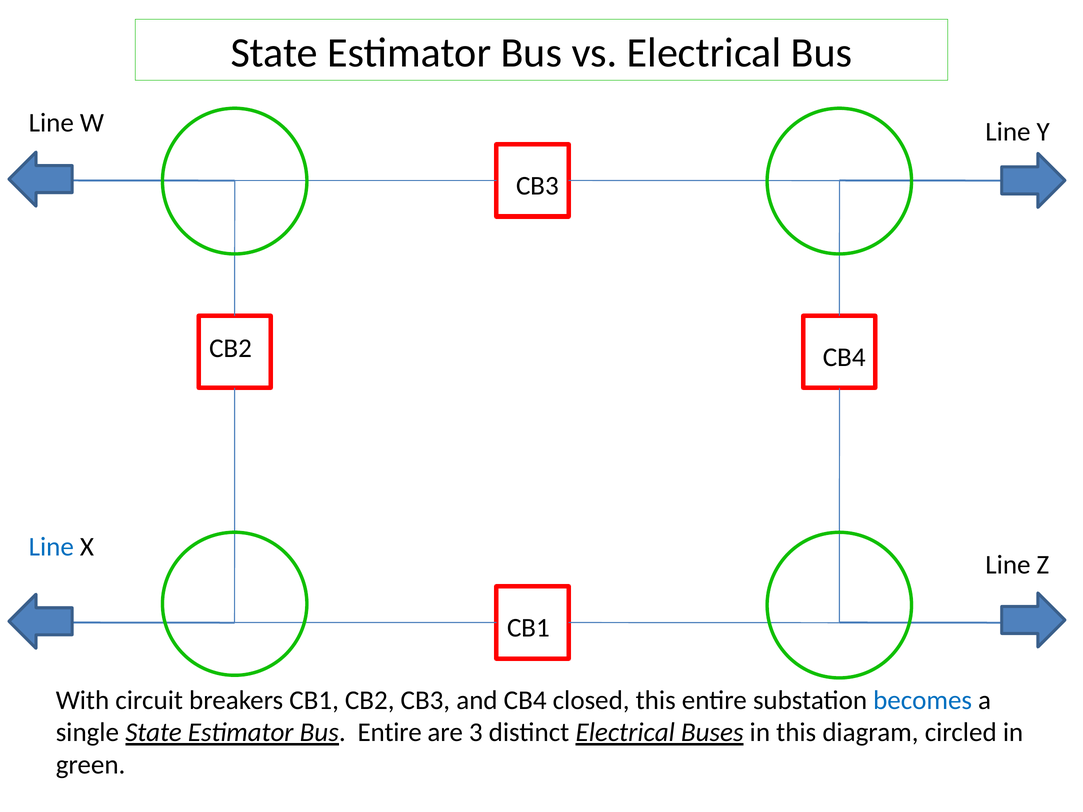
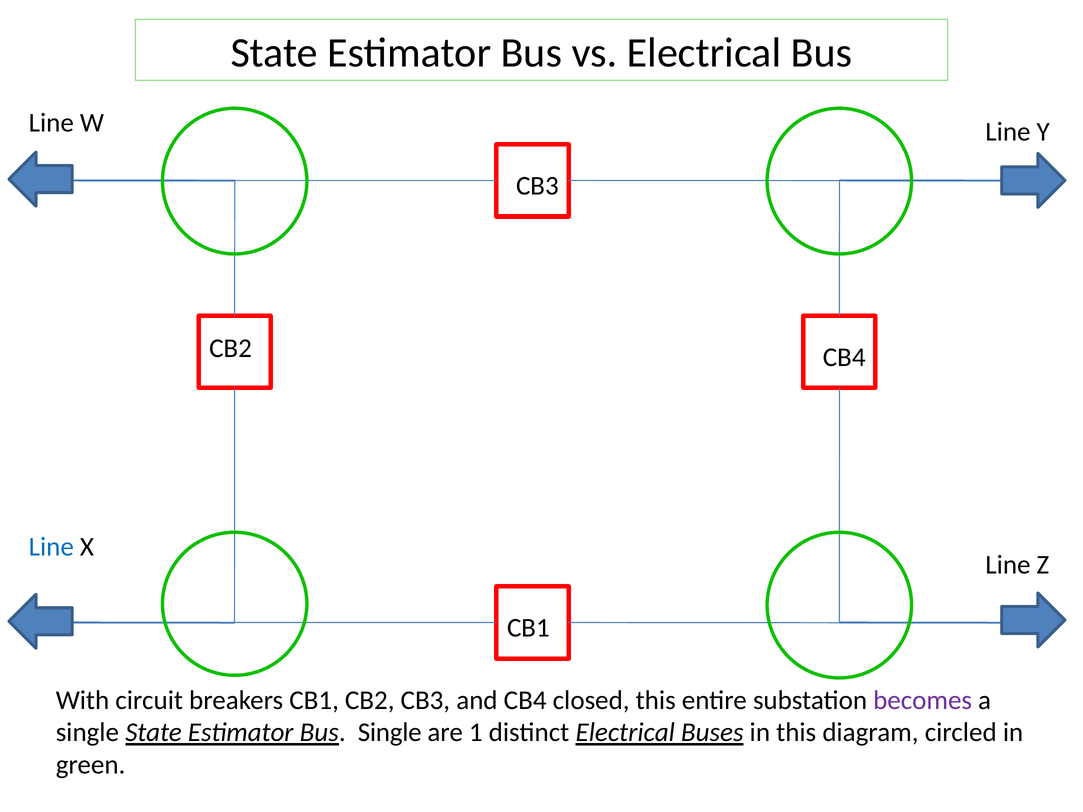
becomes colour: blue -> purple (923, 700)
Bus Entire: Entire -> Single (390, 733)
3: 3 -> 1 (476, 733)
